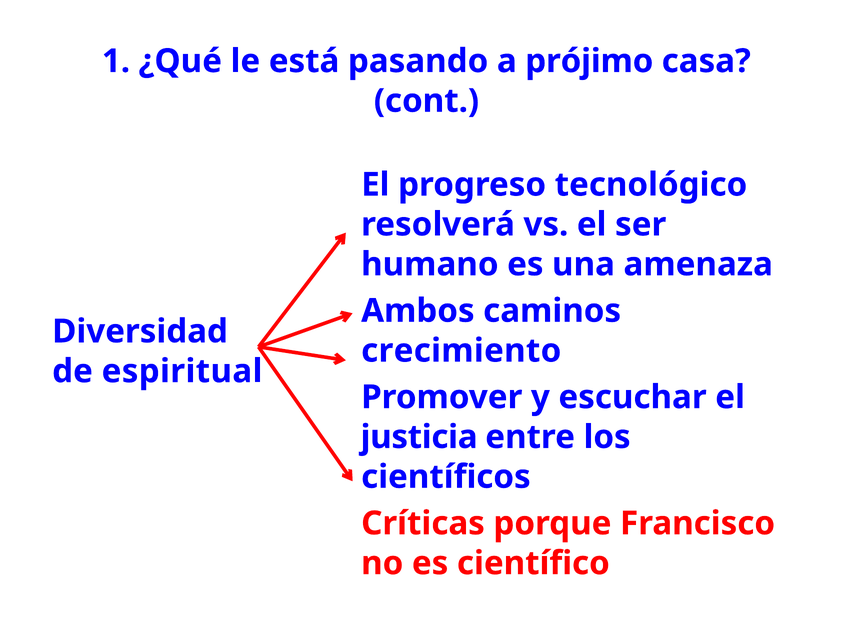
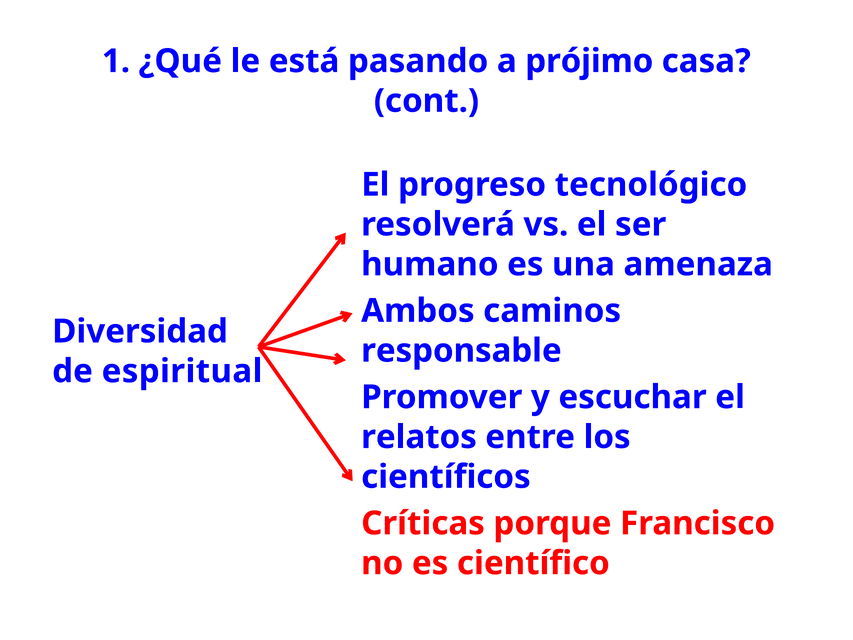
crecimiento: crecimiento -> responsable (461, 351)
justicia: justicia -> relatos (419, 437)
